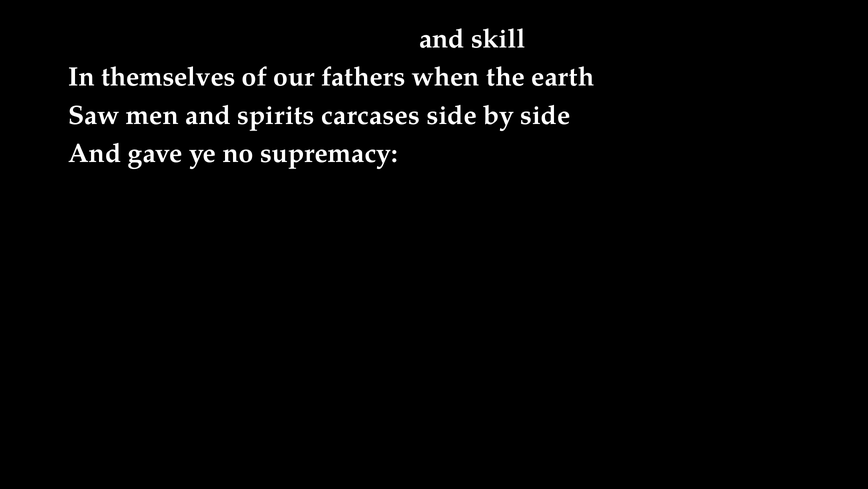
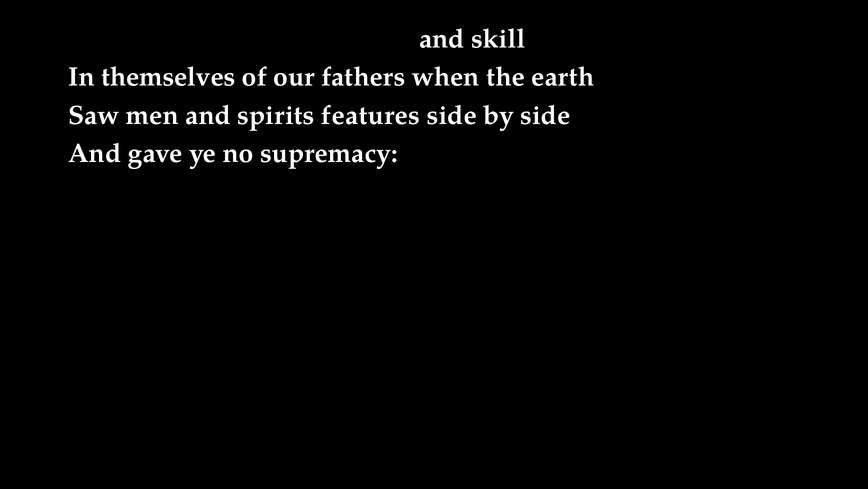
carcases: carcases -> features (371, 115)
